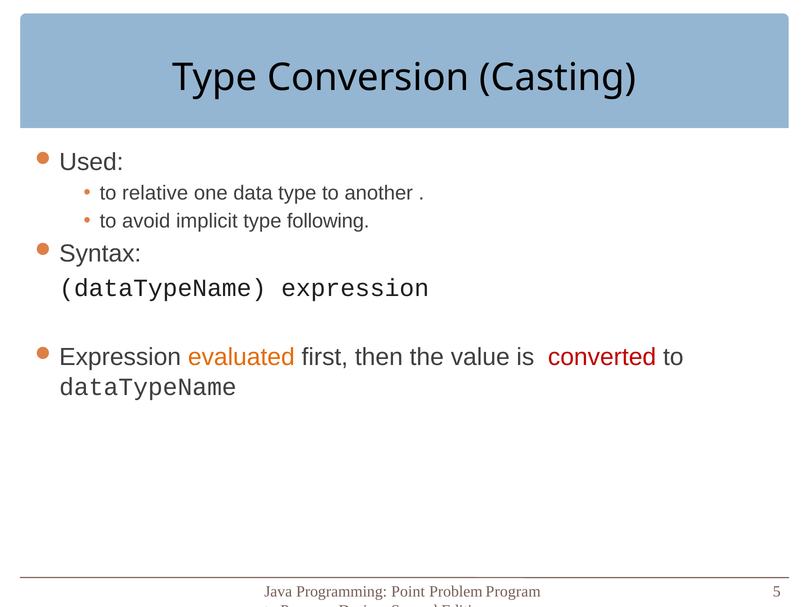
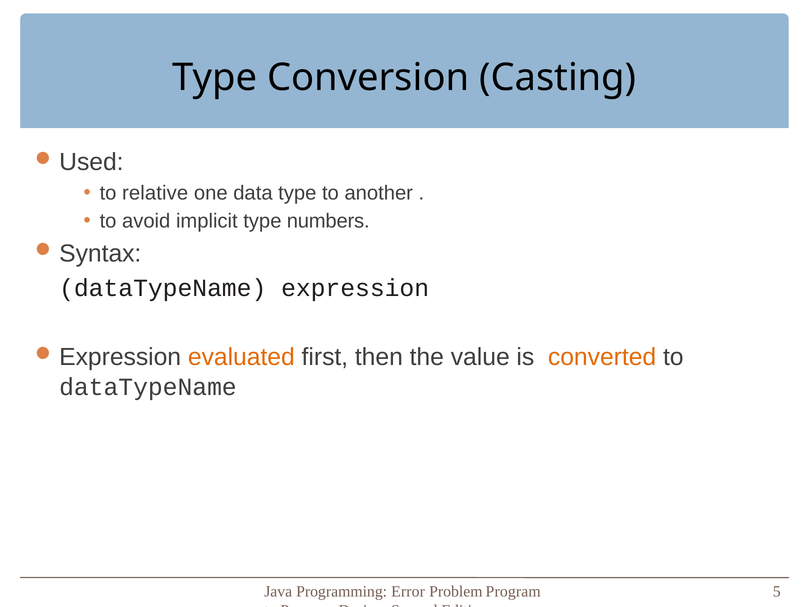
following: following -> numbers (328, 221)
converted colour: red -> orange (602, 357)
Point: Point -> Error (408, 592)
